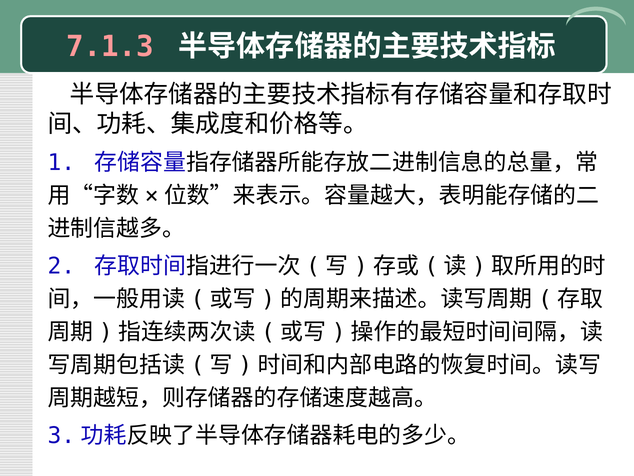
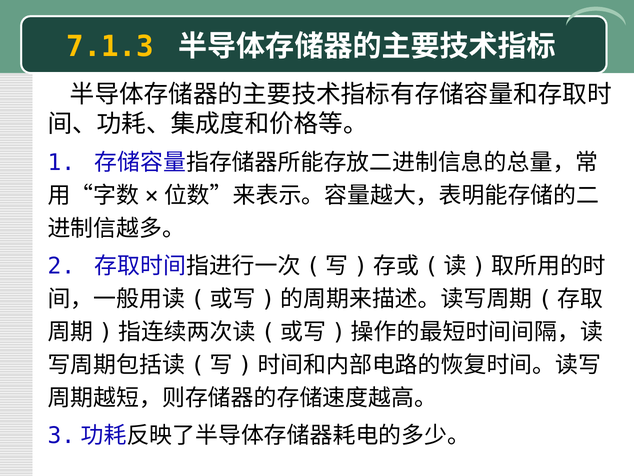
7.1.3 colour: pink -> yellow (110, 47)
